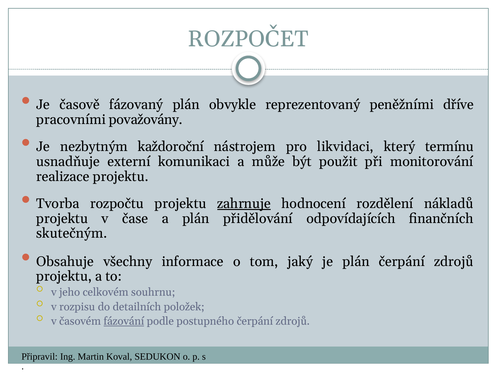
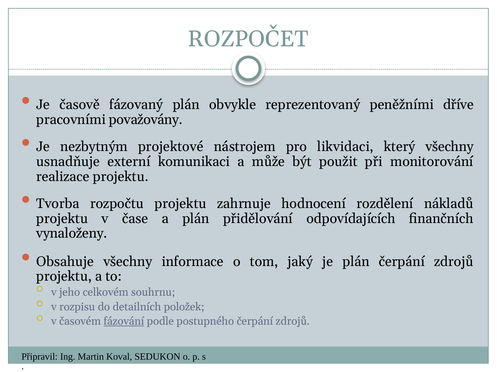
každoroční: každoroční -> projektové (171, 147)
který termínu: termínu -> všechny (450, 147)
zahrnuje underline: present -> none (244, 204)
skutečným: skutečným -> vynaloženy (72, 234)
